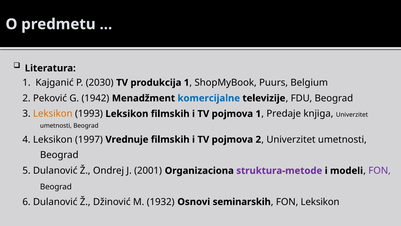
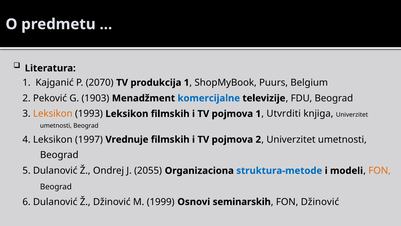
2030: 2030 -> 2070 (100, 82)
1942: 1942 -> 1903 (95, 98)
Predaje: Predaje -> Utvrditi (284, 114)
2001: 2001 -> 2055 (148, 170)
struktura-metode colour: purple -> blue (279, 170)
FON colour: purple -> orange (380, 170)
1932: 1932 -> 1999 (161, 201)
FON Leksikon: Leksikon -> Džinović (320, 201)
